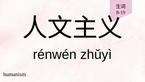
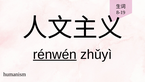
rénwén underline: none -> present (55, 54)
